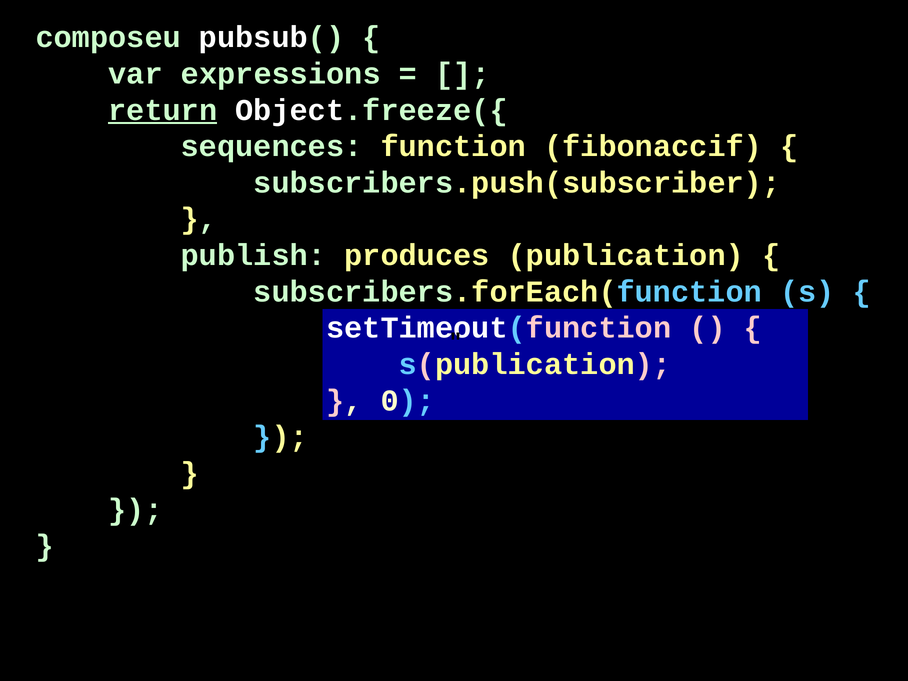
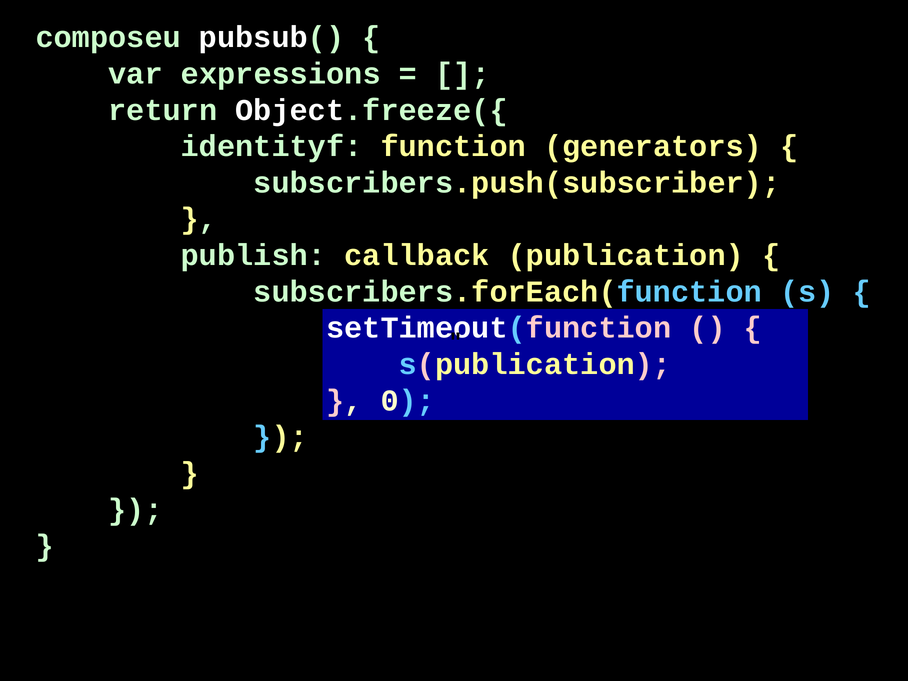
return underline: present -> none (163, 110)
sequences: sequences -> identityf (272, 146)
fibonaccif: fibonaccif -> generators (653, 146)
produces: produces -> callback (417, 255)
